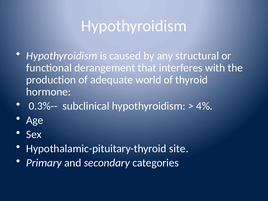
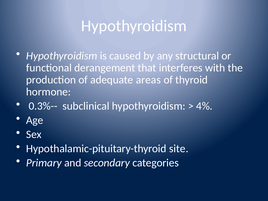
world: world -> areas (148, 80)
